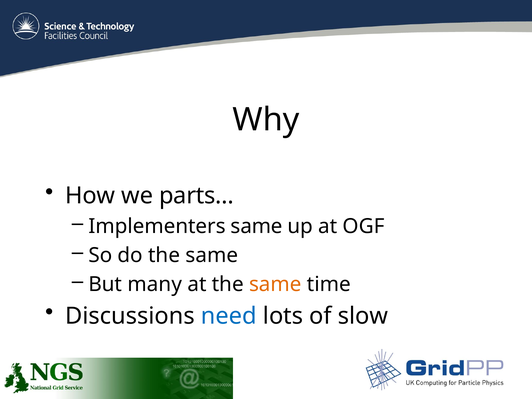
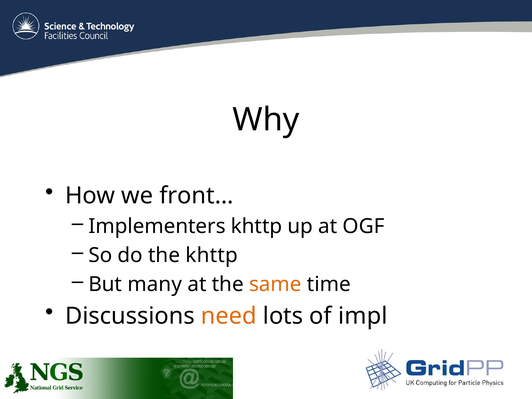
parts…: parts… -> front… (196, 196)
Implementers same: same -> khttp (257, 226)
do the same: same -> khttp (212, 255)
need colour: blue -> orange (229, 316)
slow: slow -> impl (363, 316)
